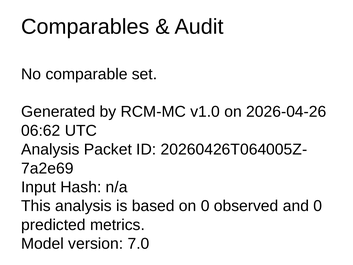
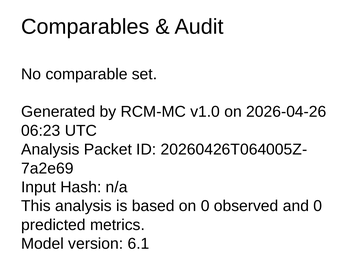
06:62: 06:62 -> 06:23 (41, 131)
7.0: 7.0 -> 6.1 (138, 244)
